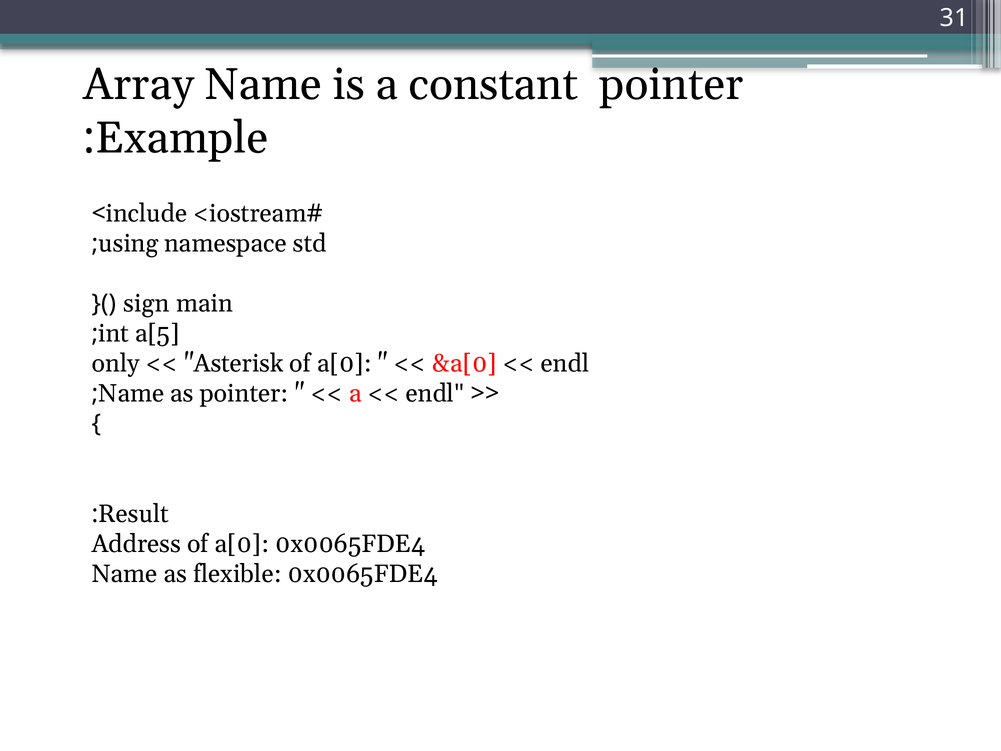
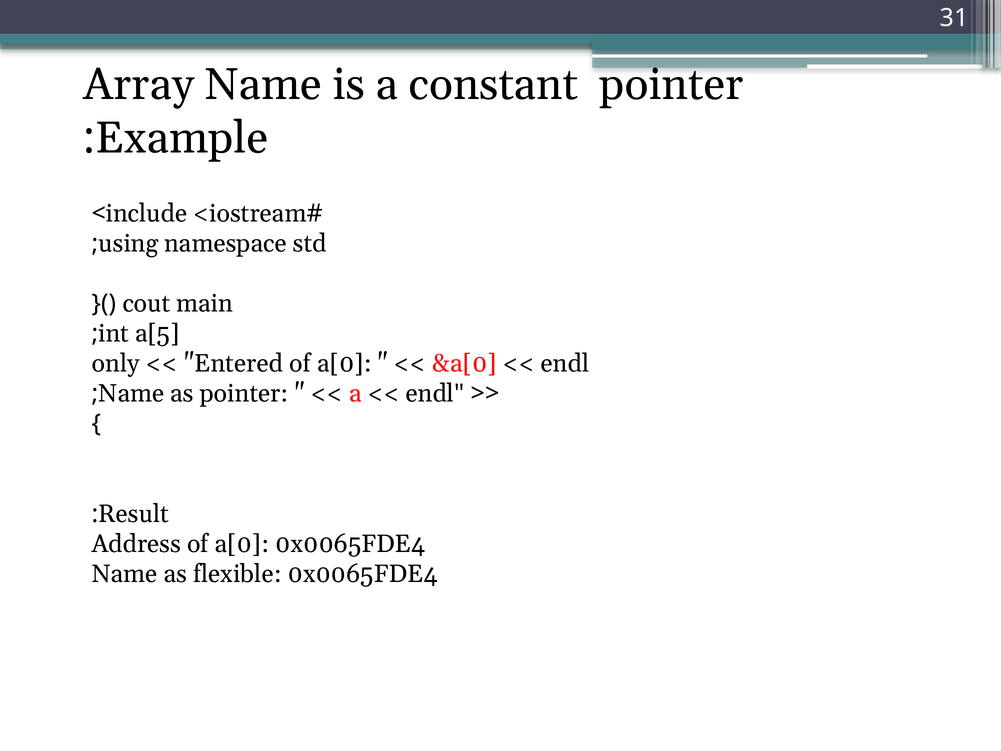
sign: sign -> cout (147, 303)
Asterisk: Asterisk -> Entered (234, 363)
